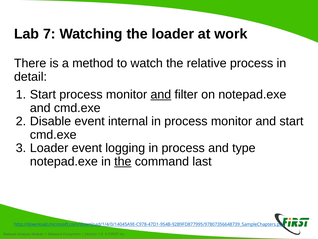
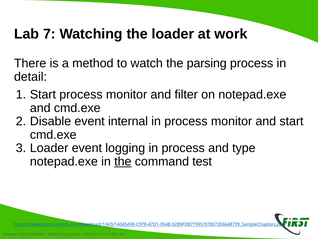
relative: relative -> parsing (207, 63)
and underline: present -> none (161, 94)
last: last -> test (202, 161)
